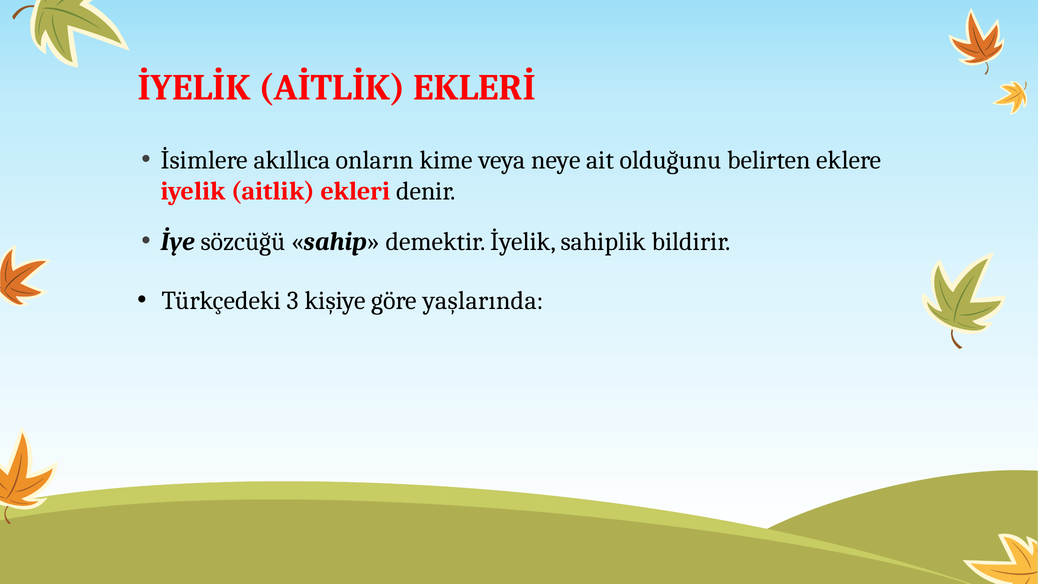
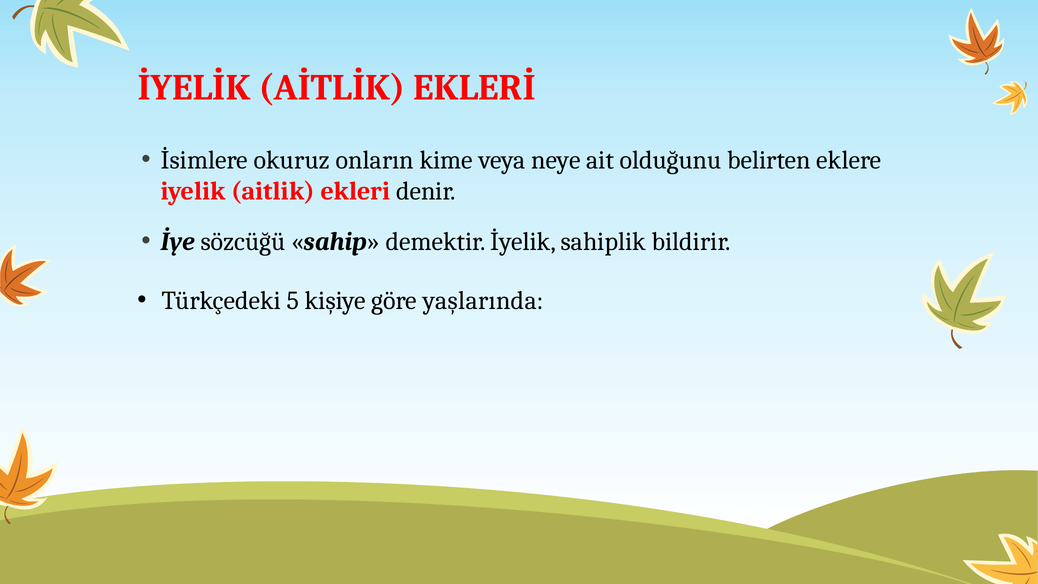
akıllıca: akıllıca -> okuruz (292, 160)
3: 3 -> 5 (293, 301)
